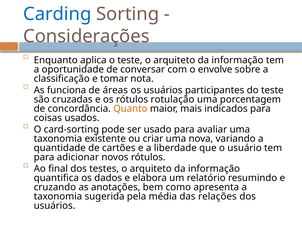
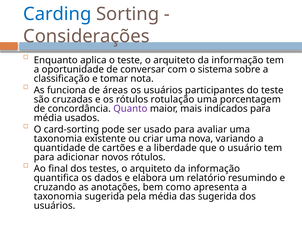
envolve: envolve -> sistema (215, 70)
Quanto colour: orange -> purple (130, 109)
coisas: coisas -> média (48, 118)
das relações: relações -> sugerida (218, 197)
